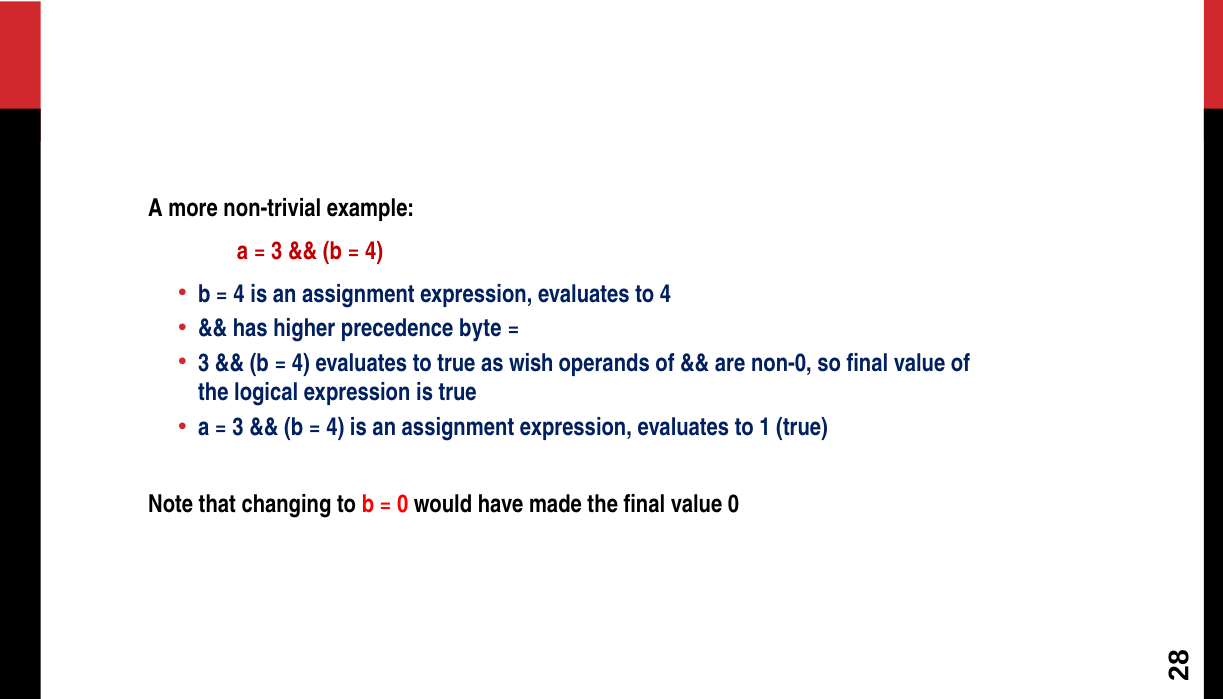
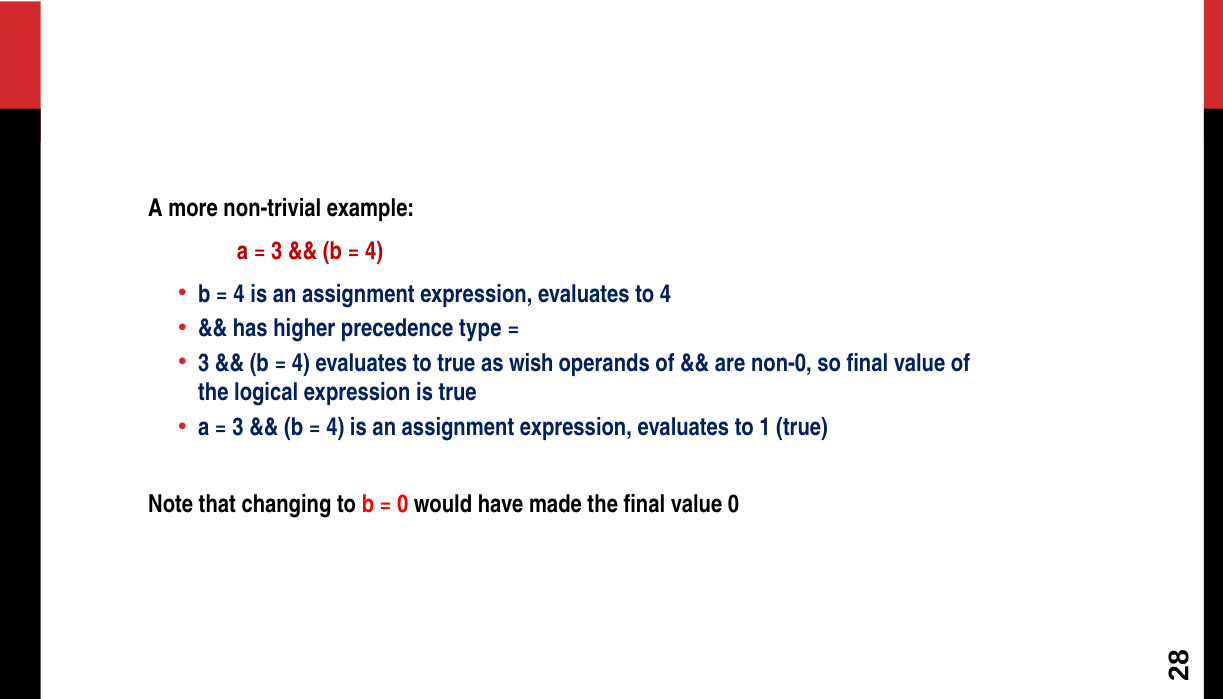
byte: byte -> type (480, 329)
